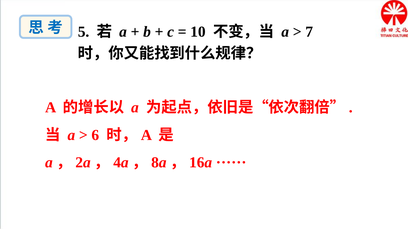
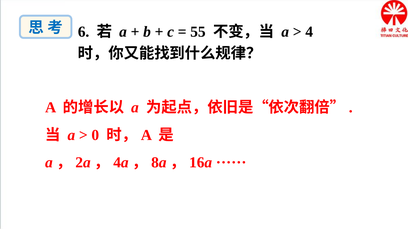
5: 5 -> 6 (84, 32)
10: 10 -> 55 (198, 32)
7: 7 -> 4 (309, 32)
6: 6 -> 0 (95, 135)
